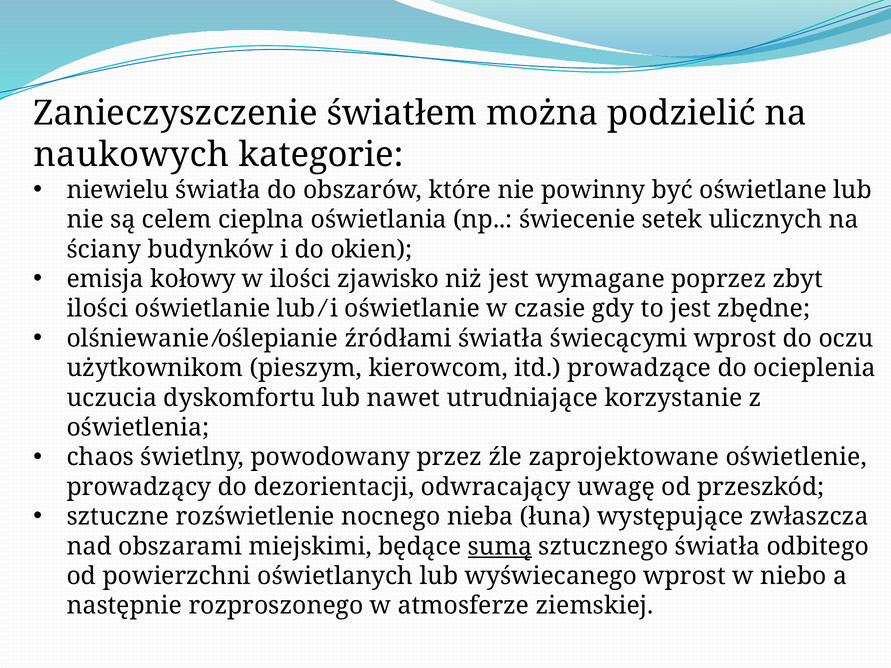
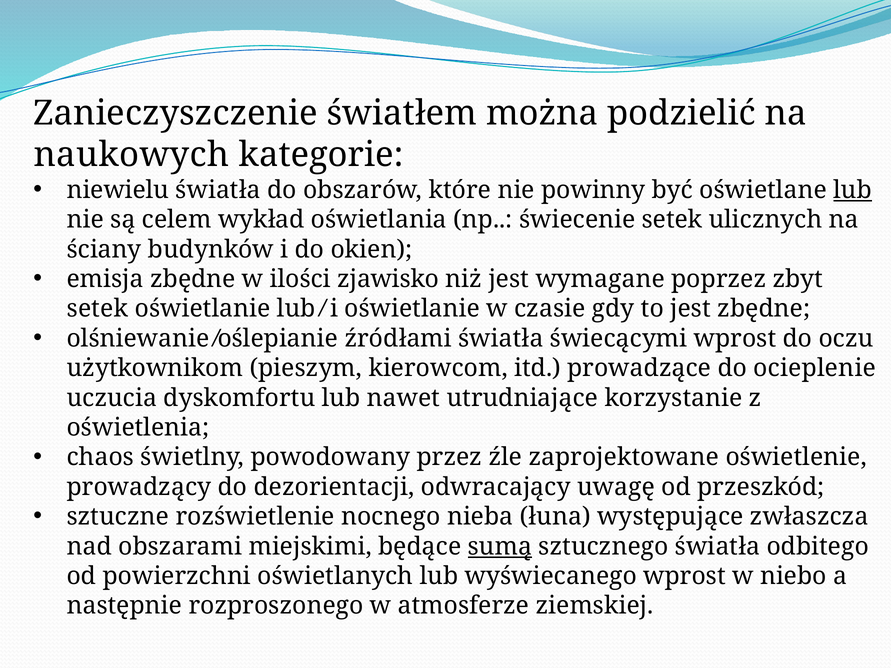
lub underline: none -> present (853, 190)
cieplna: cieplna -> wykład (261, 220)
emisja kołowy: kołowy -> zbędne (193, 279)
ilości: ilości -> setek (98, 309)
ocieplenia: ocieplenia -> ocieplenie (815, 368)
